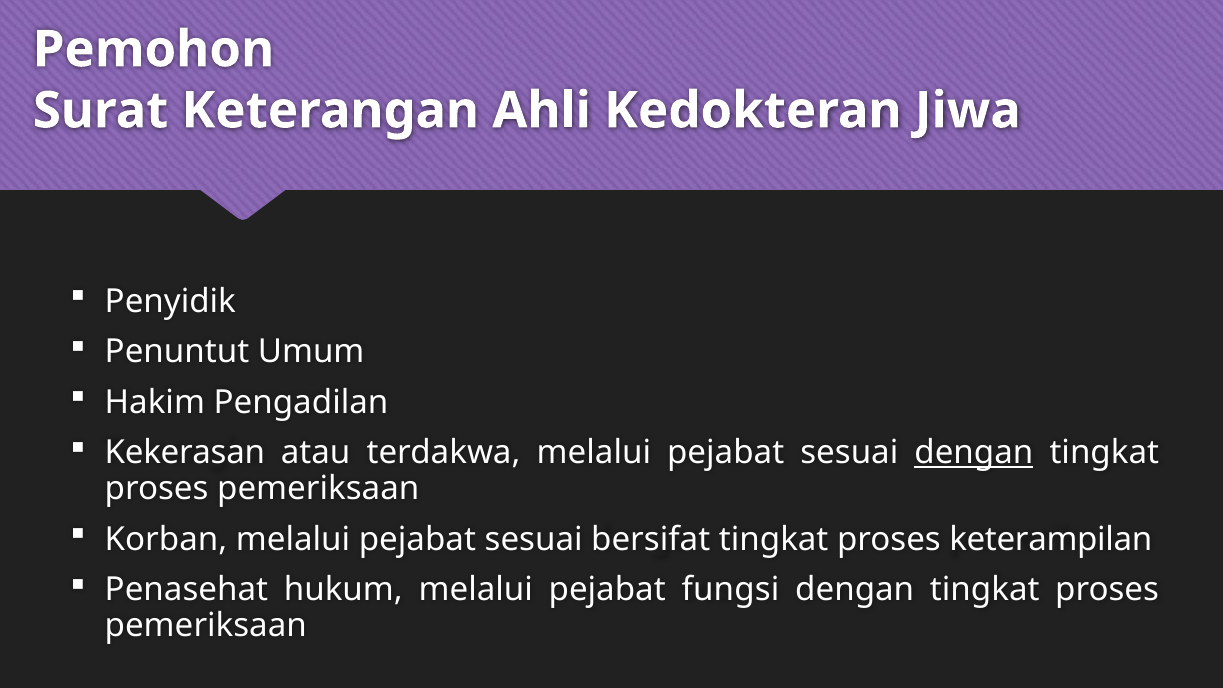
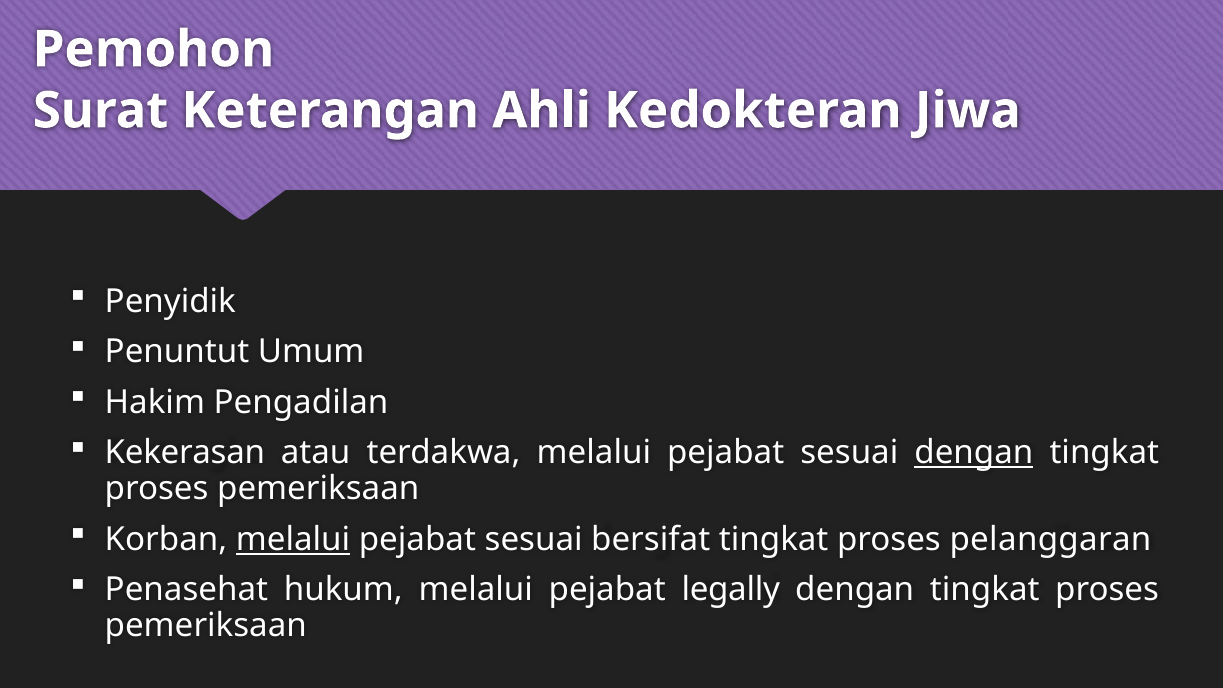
melalui underline: none -> present (293, 539)
keterampilan: keterampilan -> pelanggaran (1050, 539)
fungsi: fungsi -> legally (731, 590)
